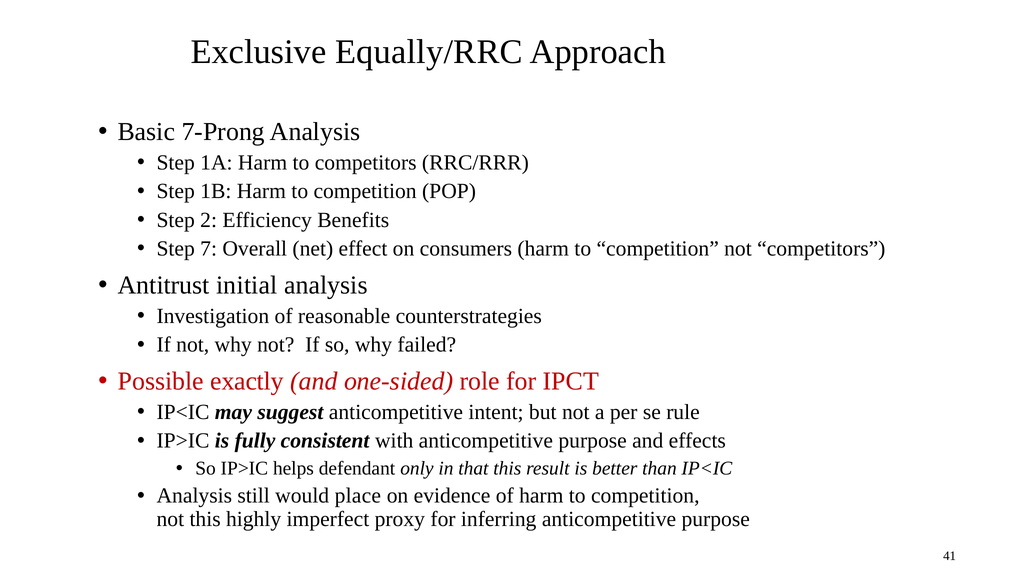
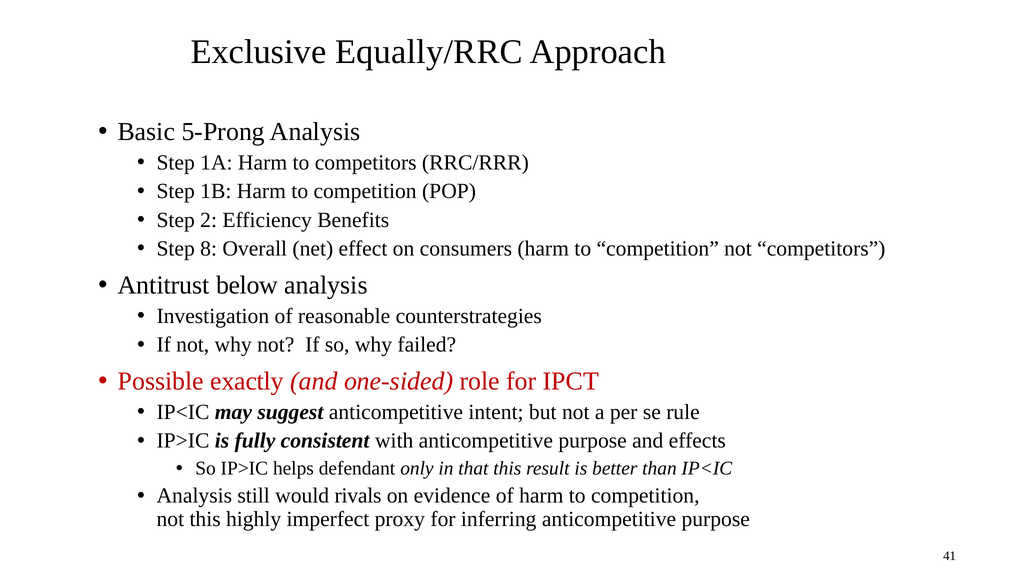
7-Prong: 7-Prong -> 5-Prong (223, 132)
7: 7 -> 8 (209, 249)
initial: initial -> below (247, 285)
place: place -> rivals (358, 496)
